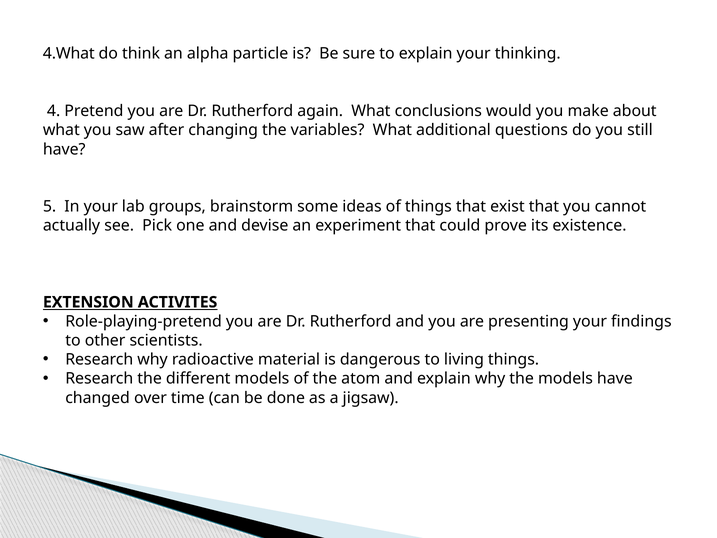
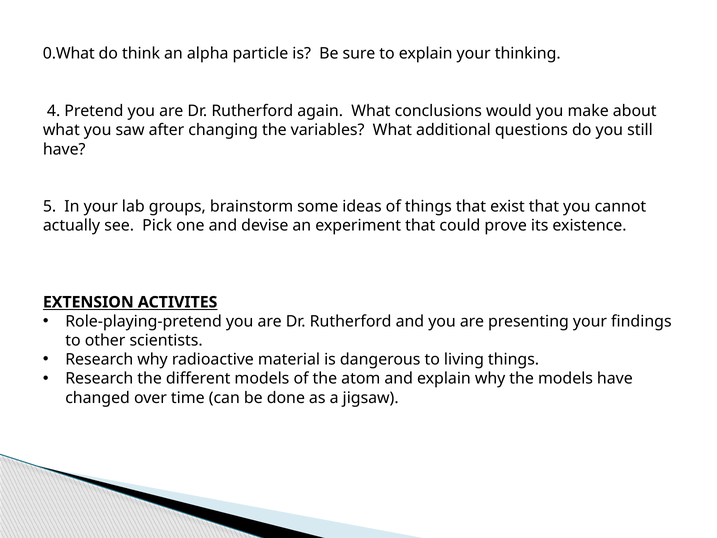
4.What: 4.What -> 0.What (69, 54)
